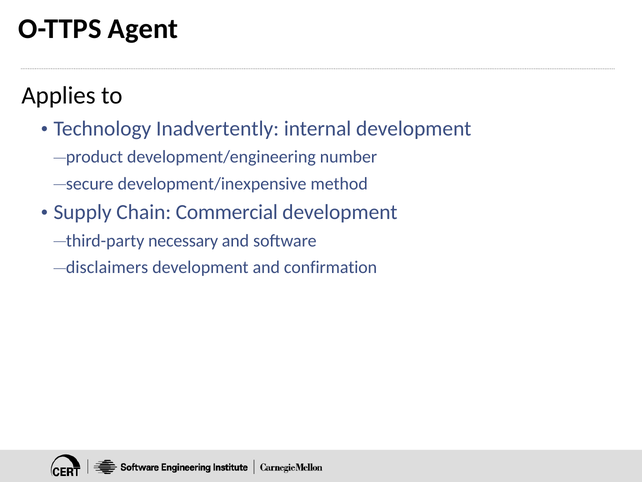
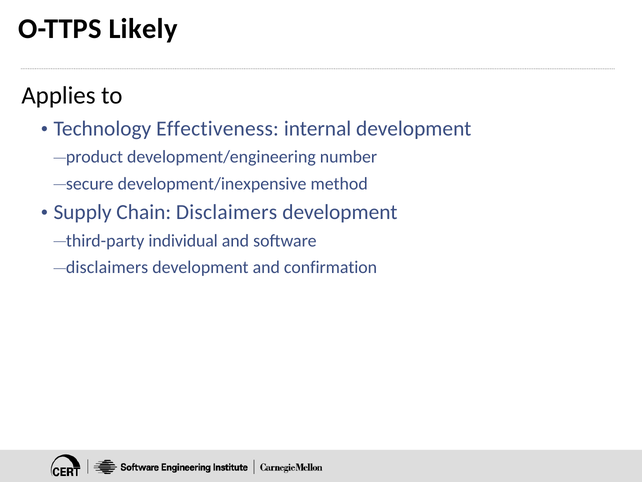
Agent: Agent -> Likely (143, 29)
Inadvertently: Inadvertently -> Effectiveness (217, 128)
Chain Commercial: Commercial -> Disclaimers (227, 212)
necessary: necessary -> individual (183, 241)
